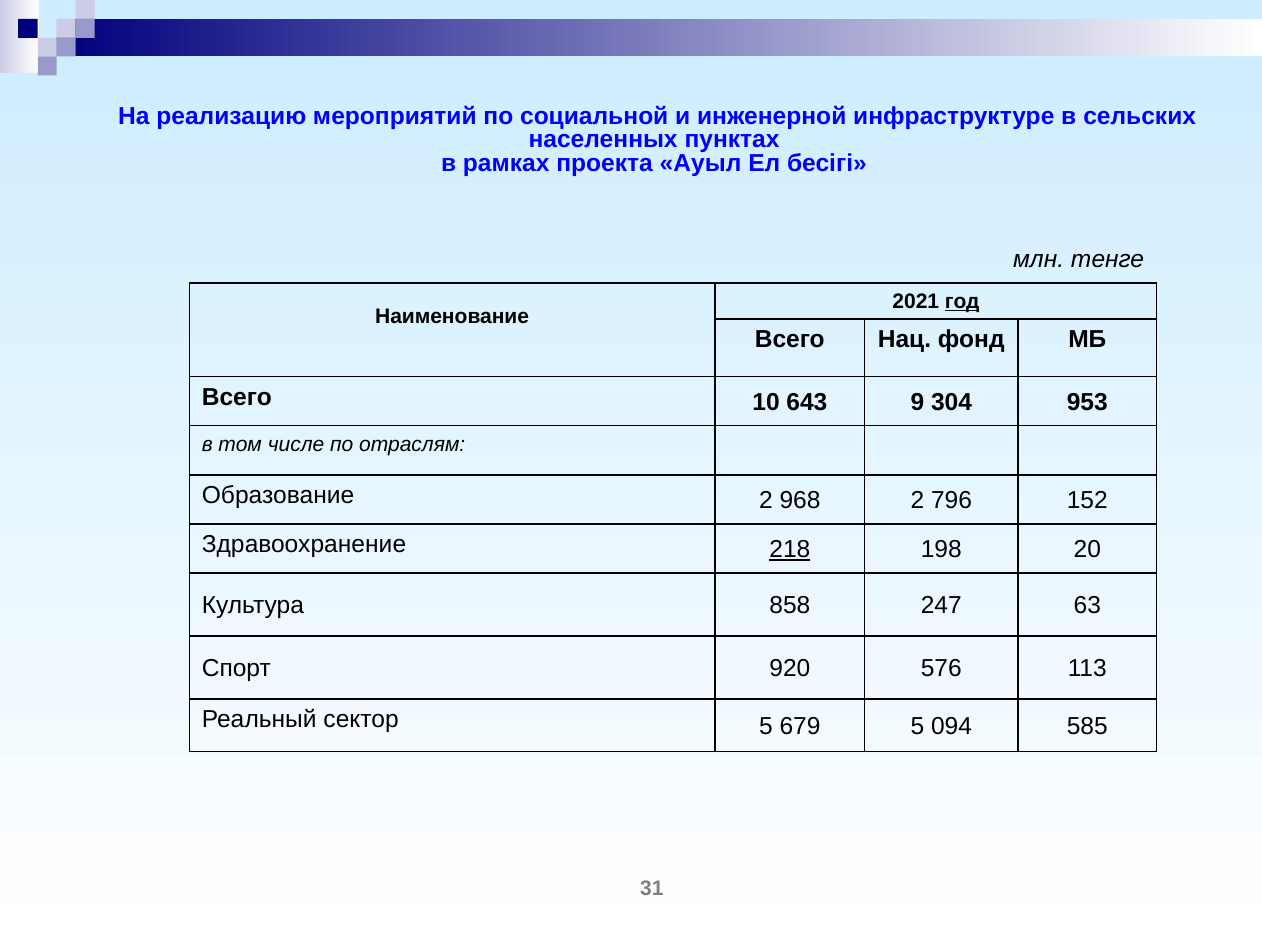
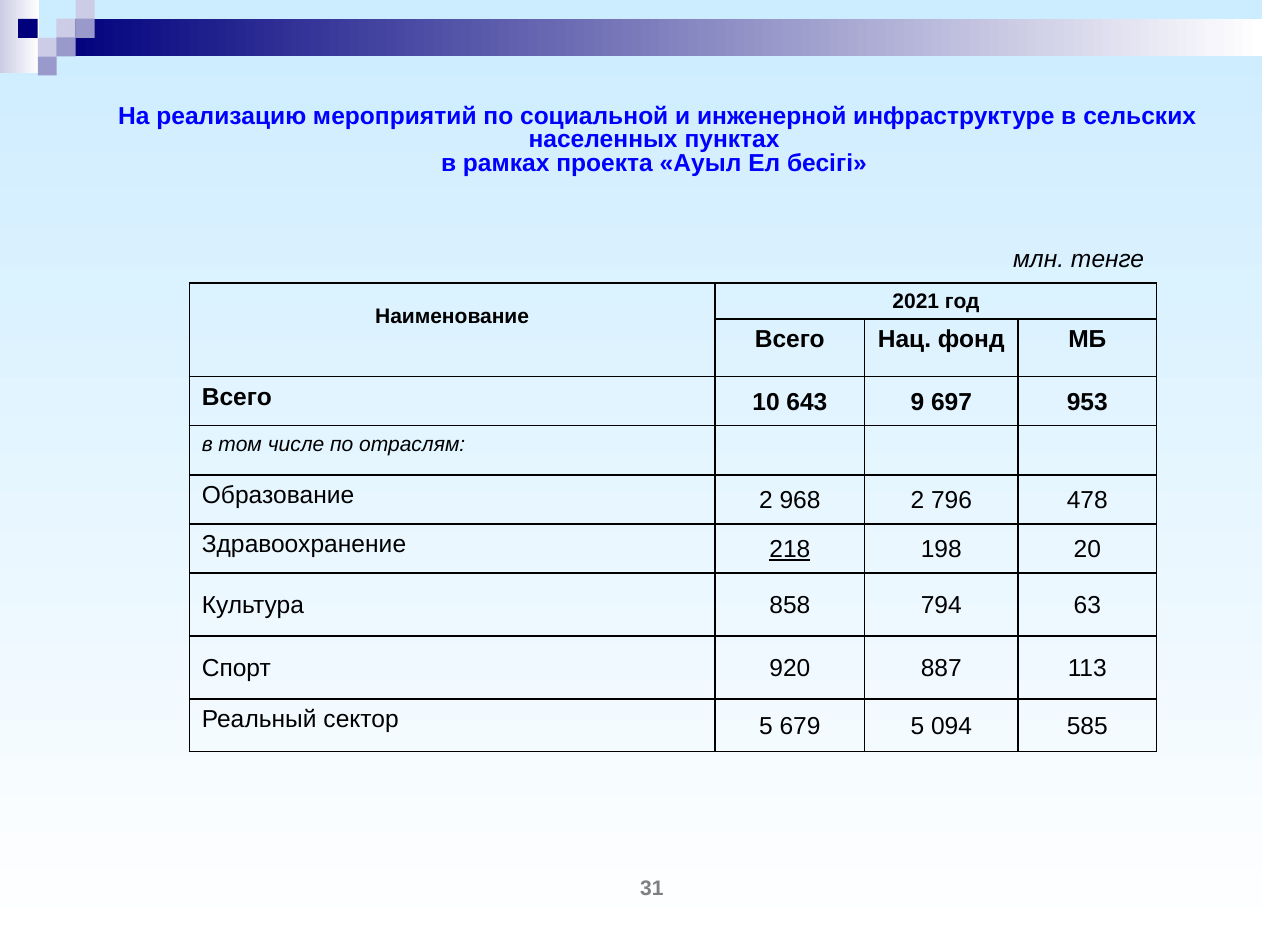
год underline: present -> none (962, 302)
304: 304 -> 697 (951, 402)
152: 152 -> 478 (1087, 501)
247: 247 -> 794 (941, 606)
576: 576 -> 887 (941, 669)
